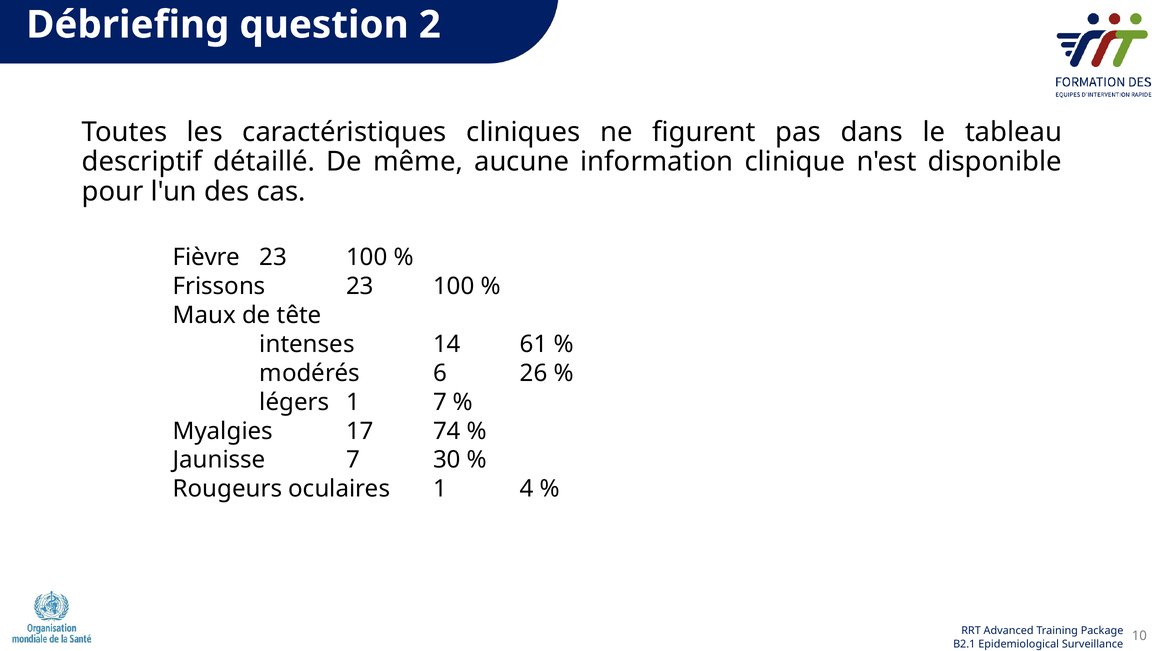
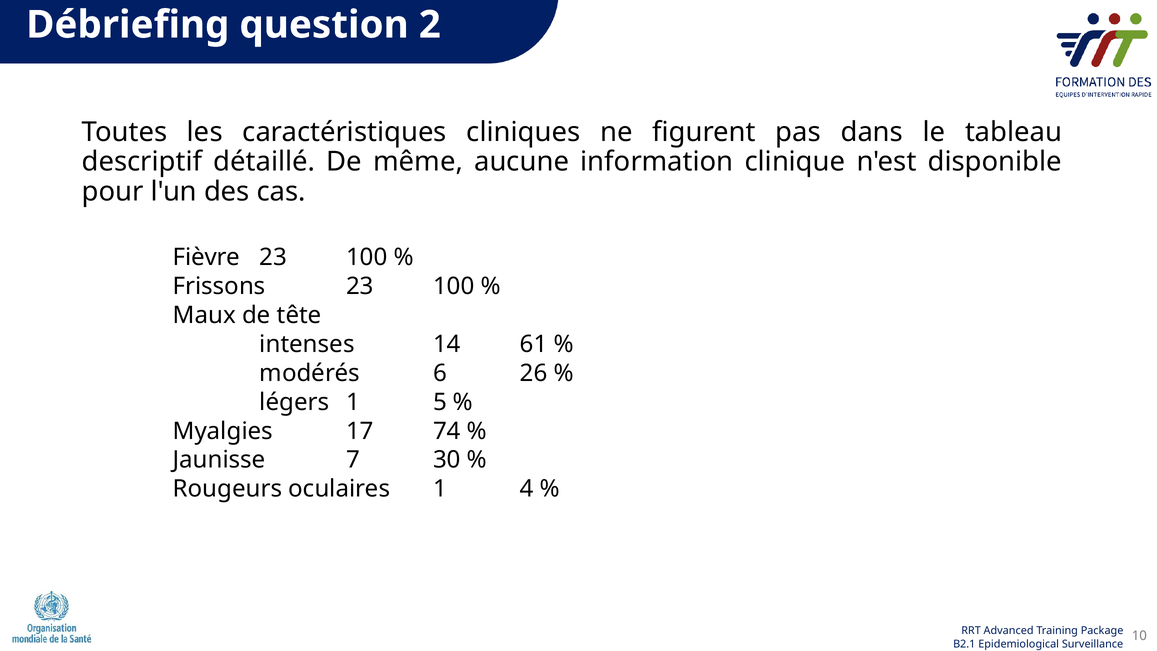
1 7: 7 -> 5 (440, 402)
